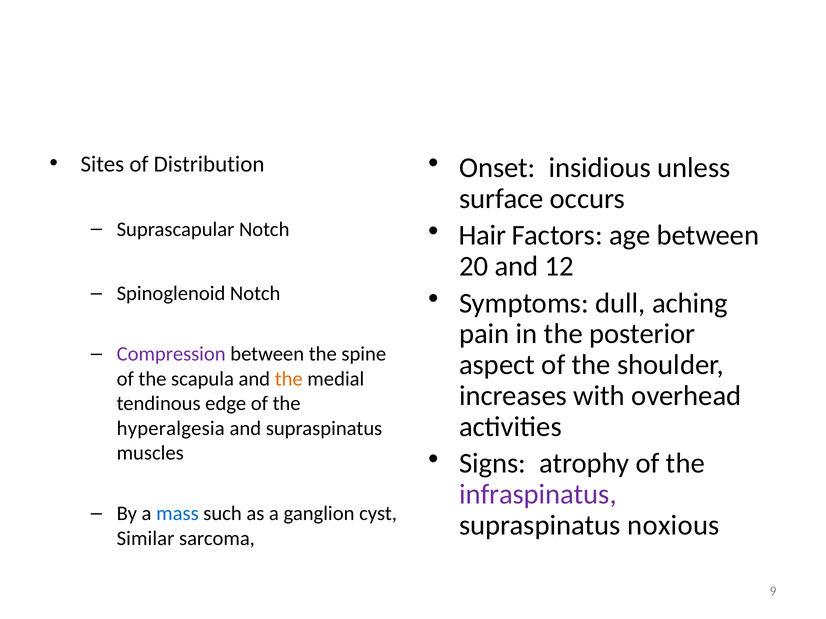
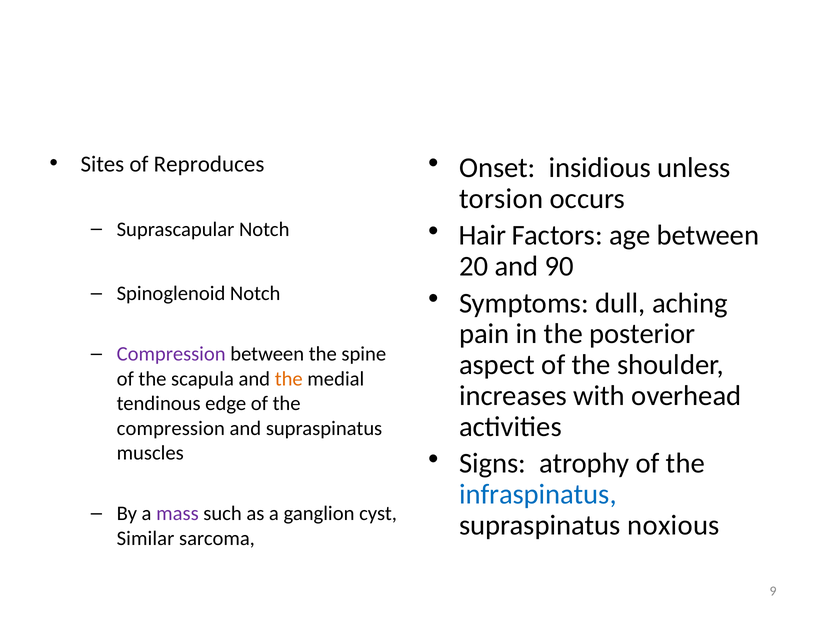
Distribution: Distribution -> Reproduces (209, 164)
surface: surface -> torsion (501, 199)
12: 12 -> 90 (559, 267)
hyperalgesia: hyperalgesia -> compression (171, 429)
infraspinatus colour: purple -> blue (538, 495)
mass colour: blue -> purple (177, 514)
